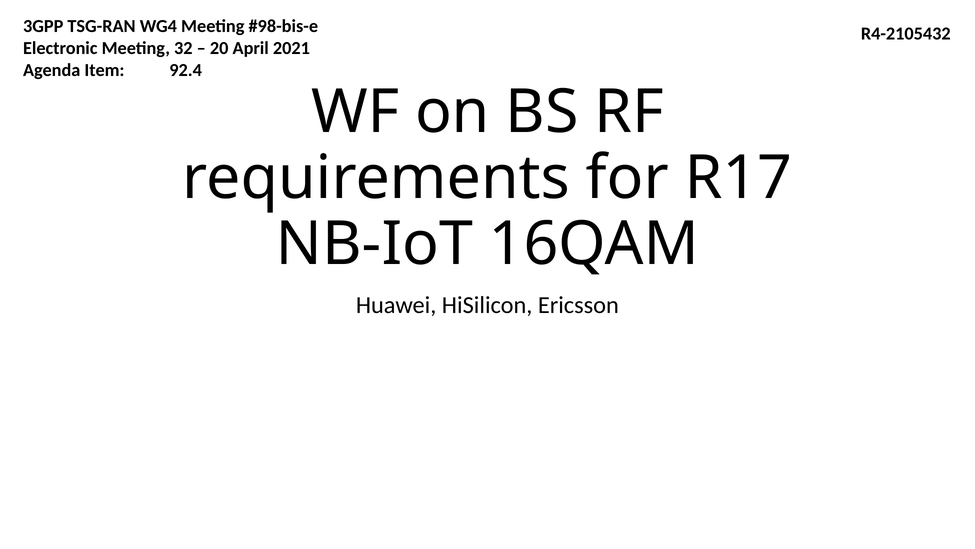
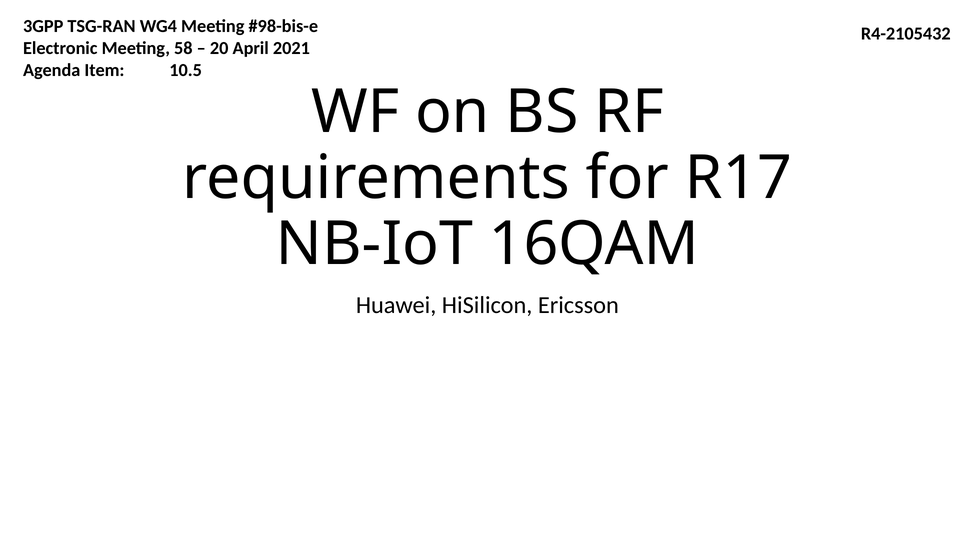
32: 32 -> 58 (183, 48)
92.4: 92.4 -> 10.5 (186, 70)
